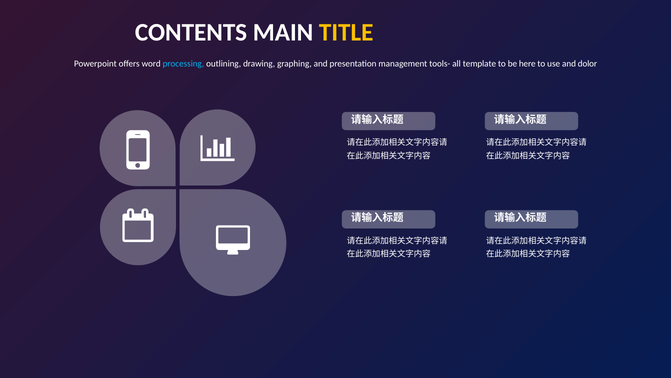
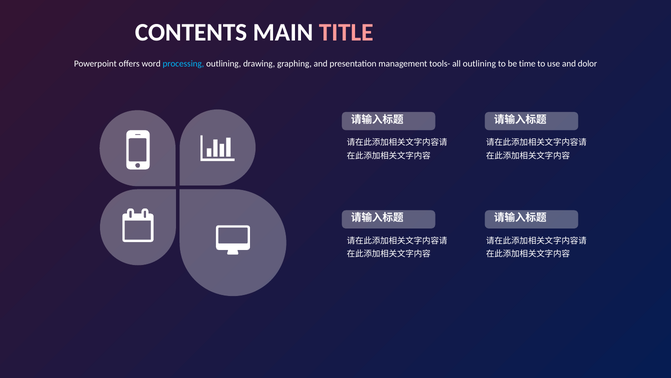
TITLE colour: yellow -> pink (346, 32)
all template: template -> outlining (479, 64)
here: here -> time (527, 64)
